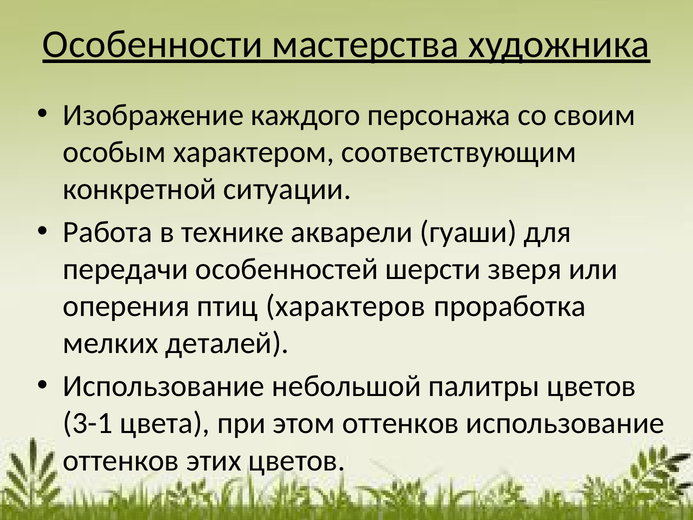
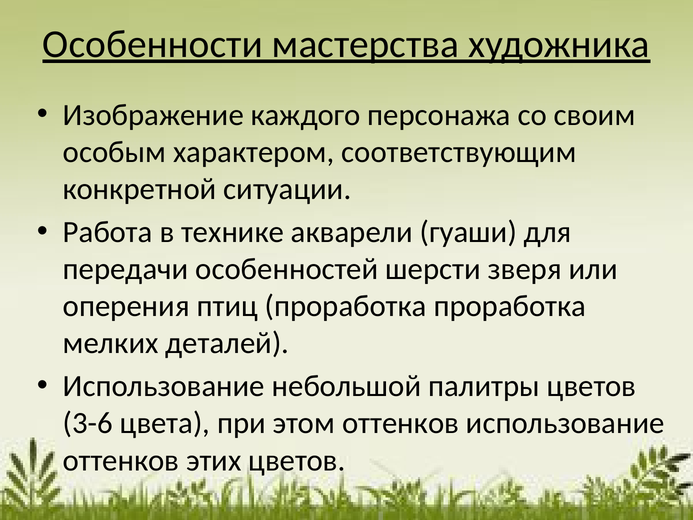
птиц характеров: характеров -> проработка (346, 306)
3-1: 3-1 -> 3-6 (88, 423)
